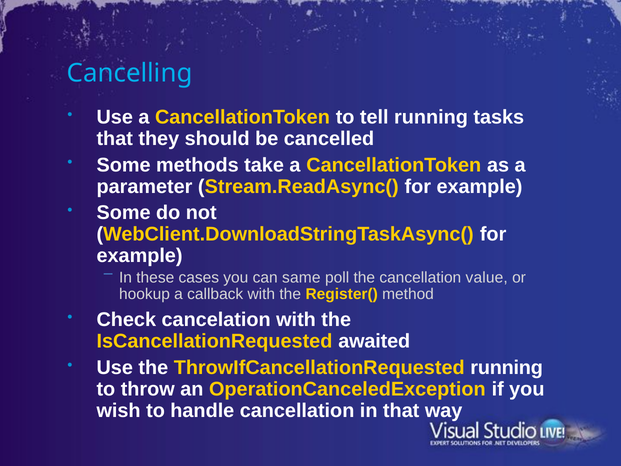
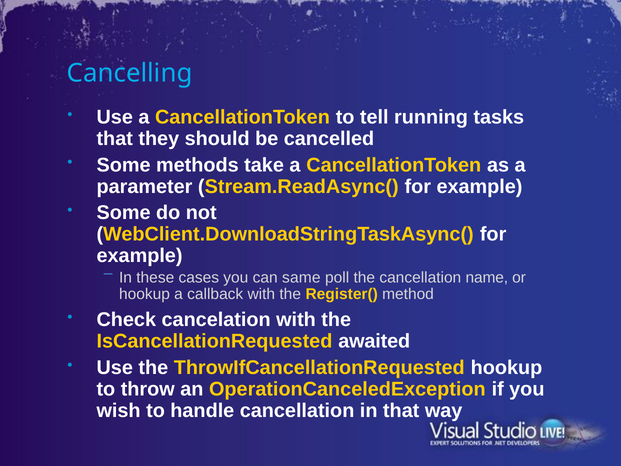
value: value -> name (487, 277)
ThrowIfCancellationRequested running: running -> hookup (507, 368)
